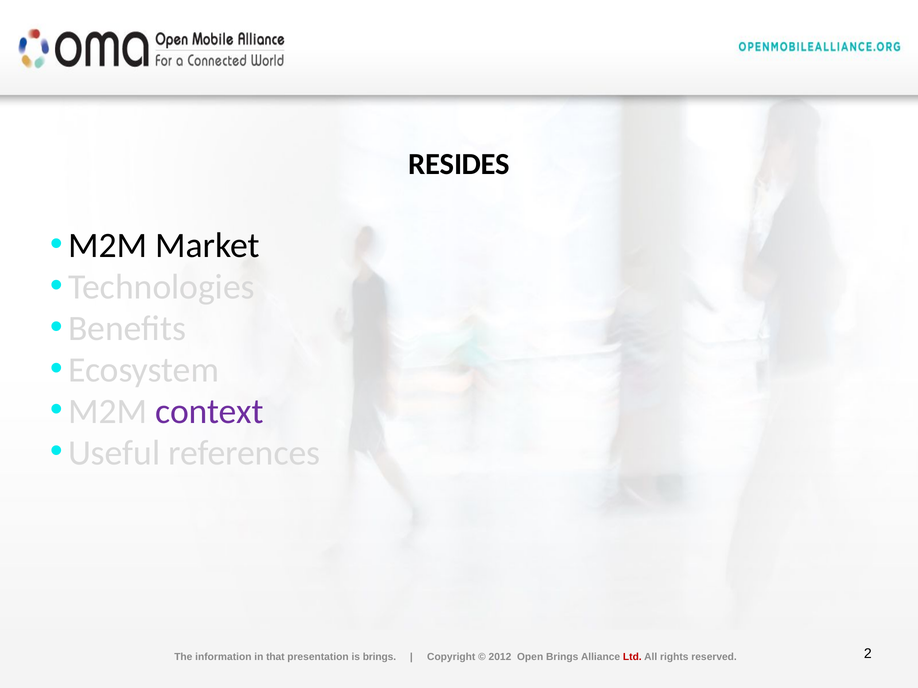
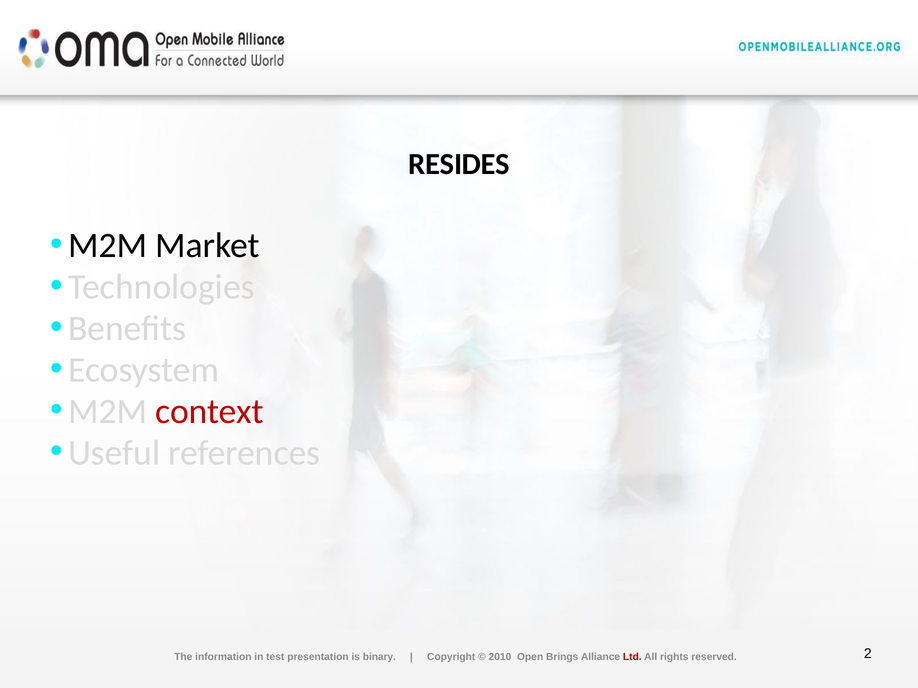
context colour: purple -> red (209, 412)
that: that -> test (275, 657)
is brings: brings -> binary (379, 657)
2012: 2012 -> 2010 (500, 657)
